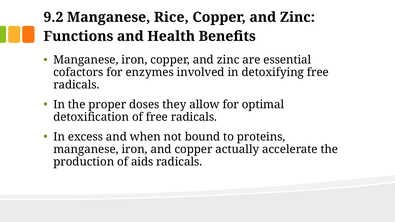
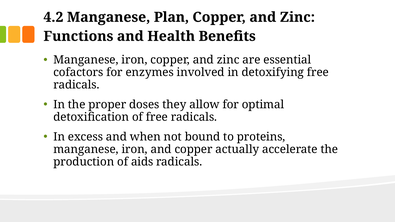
9.2: 9.2 -> 4.2 (53, 17)
Rice: Rice -> Plan (171, 17)
